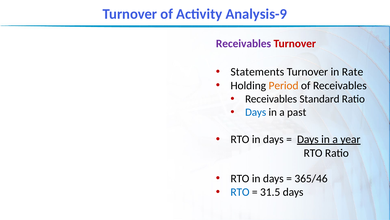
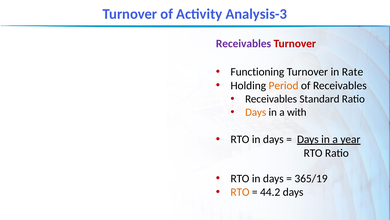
Analysis-9: Analysis-9 -> Analysis-3 (256, 14)
Statements: Statements -> Functioning (257, 72)
Days colour: blue -> orange (256, 112)
past: past -> with (297, 112)
365/46: 365/46 -> 365/19 (311, 178)
RTO colour: blue -> orange (240, 192)
31.5: 31.5 -> 44.2 (270, 192)
